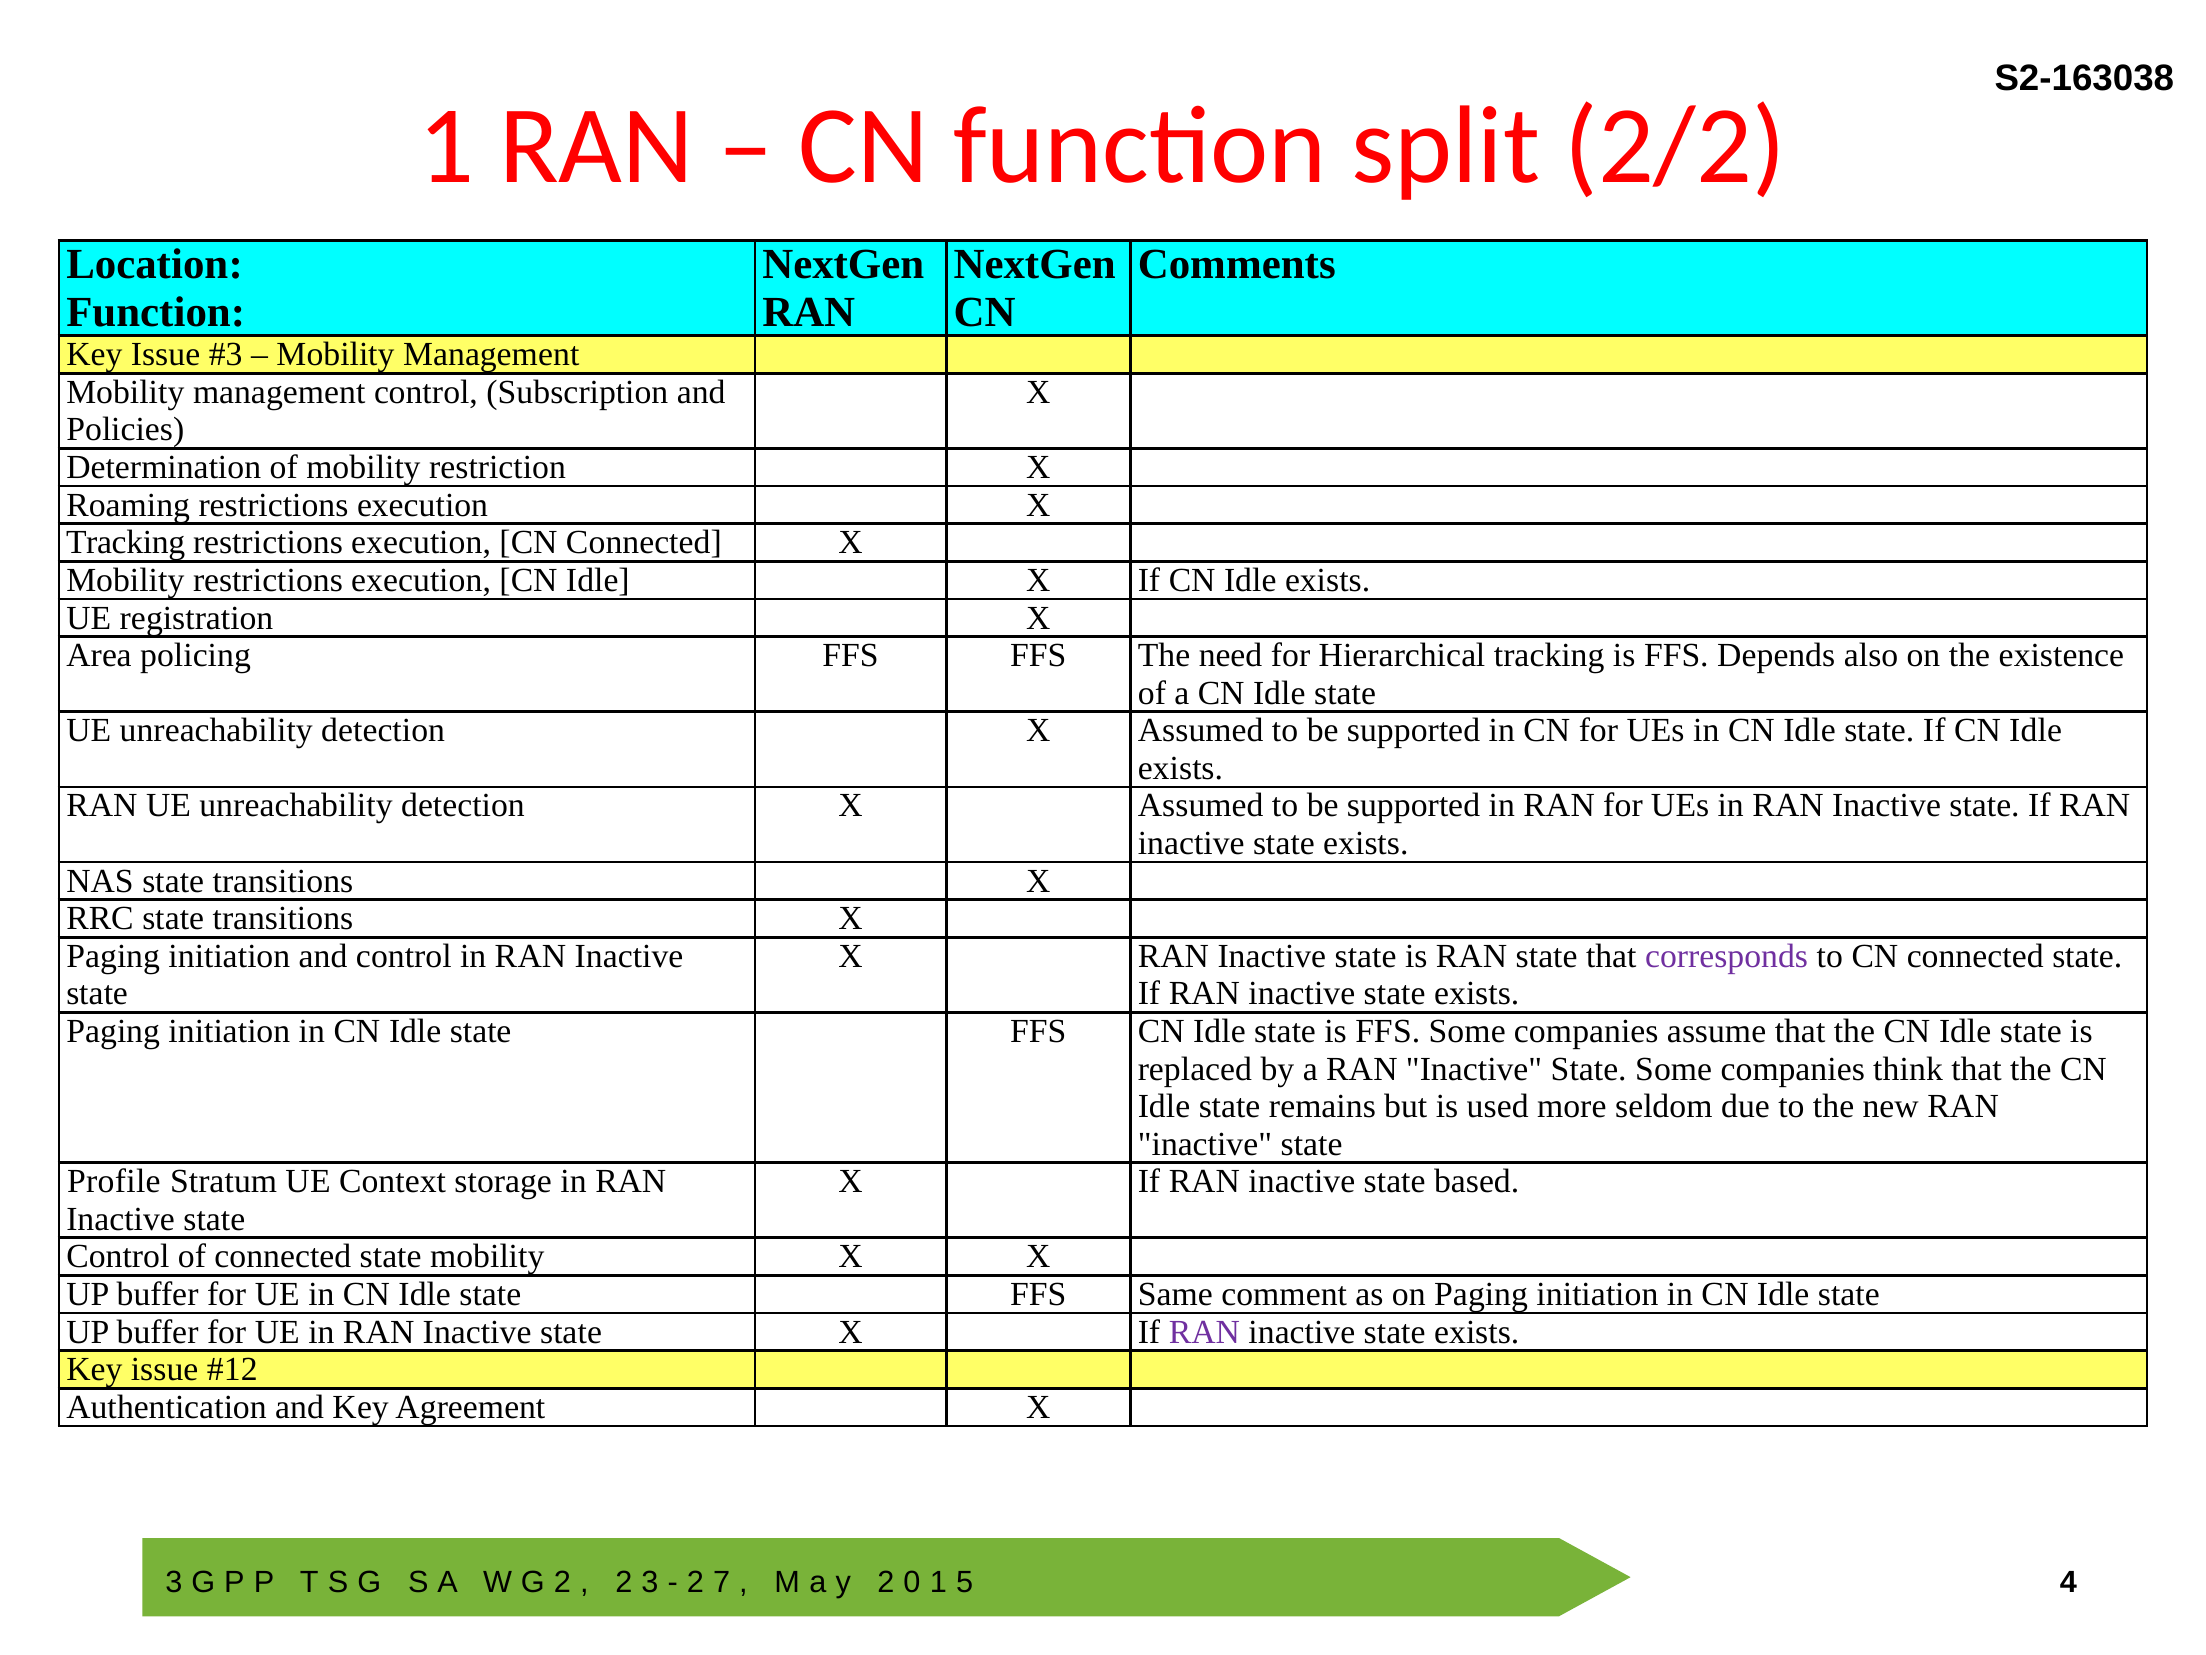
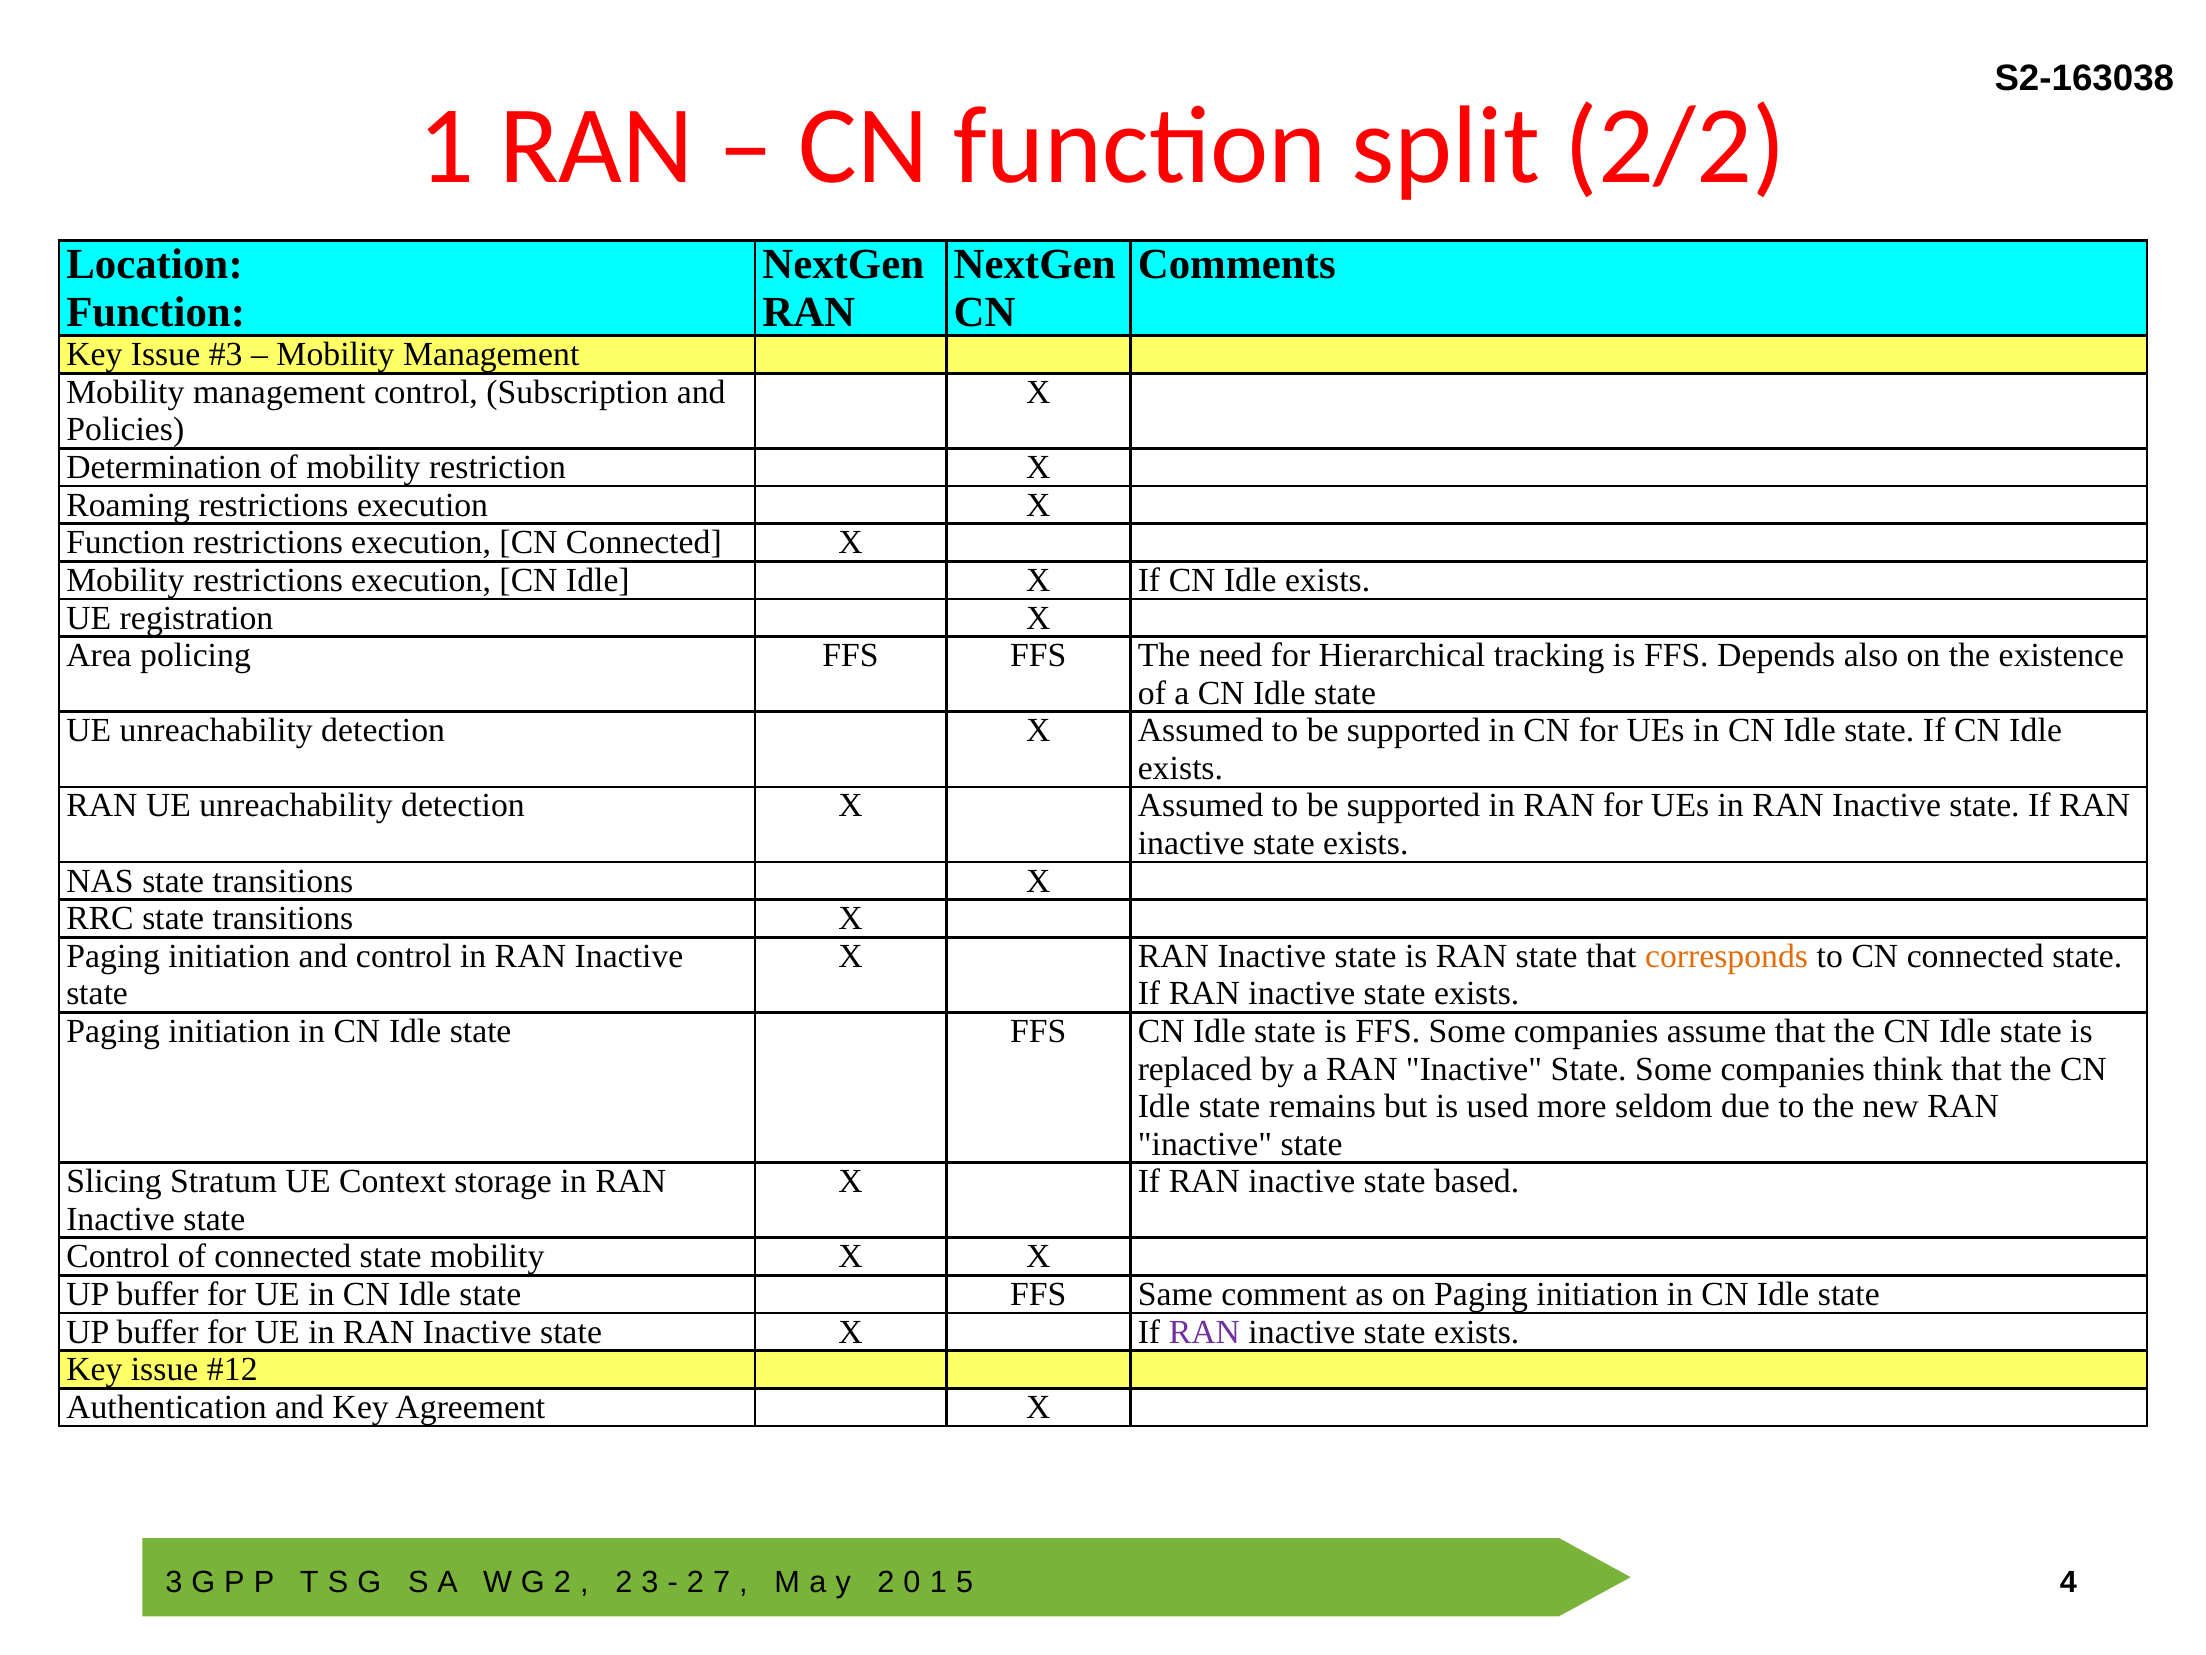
Tracking: Tracking -> Function (126, 543)
corresponds colour: purple -> orange (1727, 956)
Profile: Profile -> Slicing (114, 1181)
